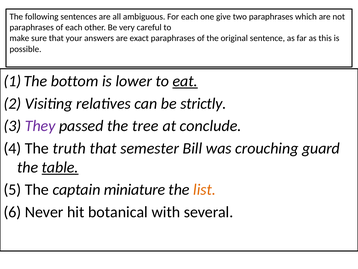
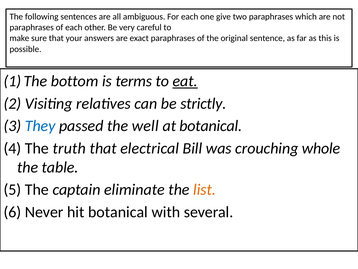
lower: lower -> terms (134, 81)
They colour: purple -> blue (40, 126)
tree: tree -> well (145, 126)
at conclude: conclude -> botanical (211, 126)
semester: semester -> electrical (150, 148)
guard: guard -> whole (321, 148)
table underline: present -> none (60, 167)
miniature: miniature -> eliminate (134, 189)
